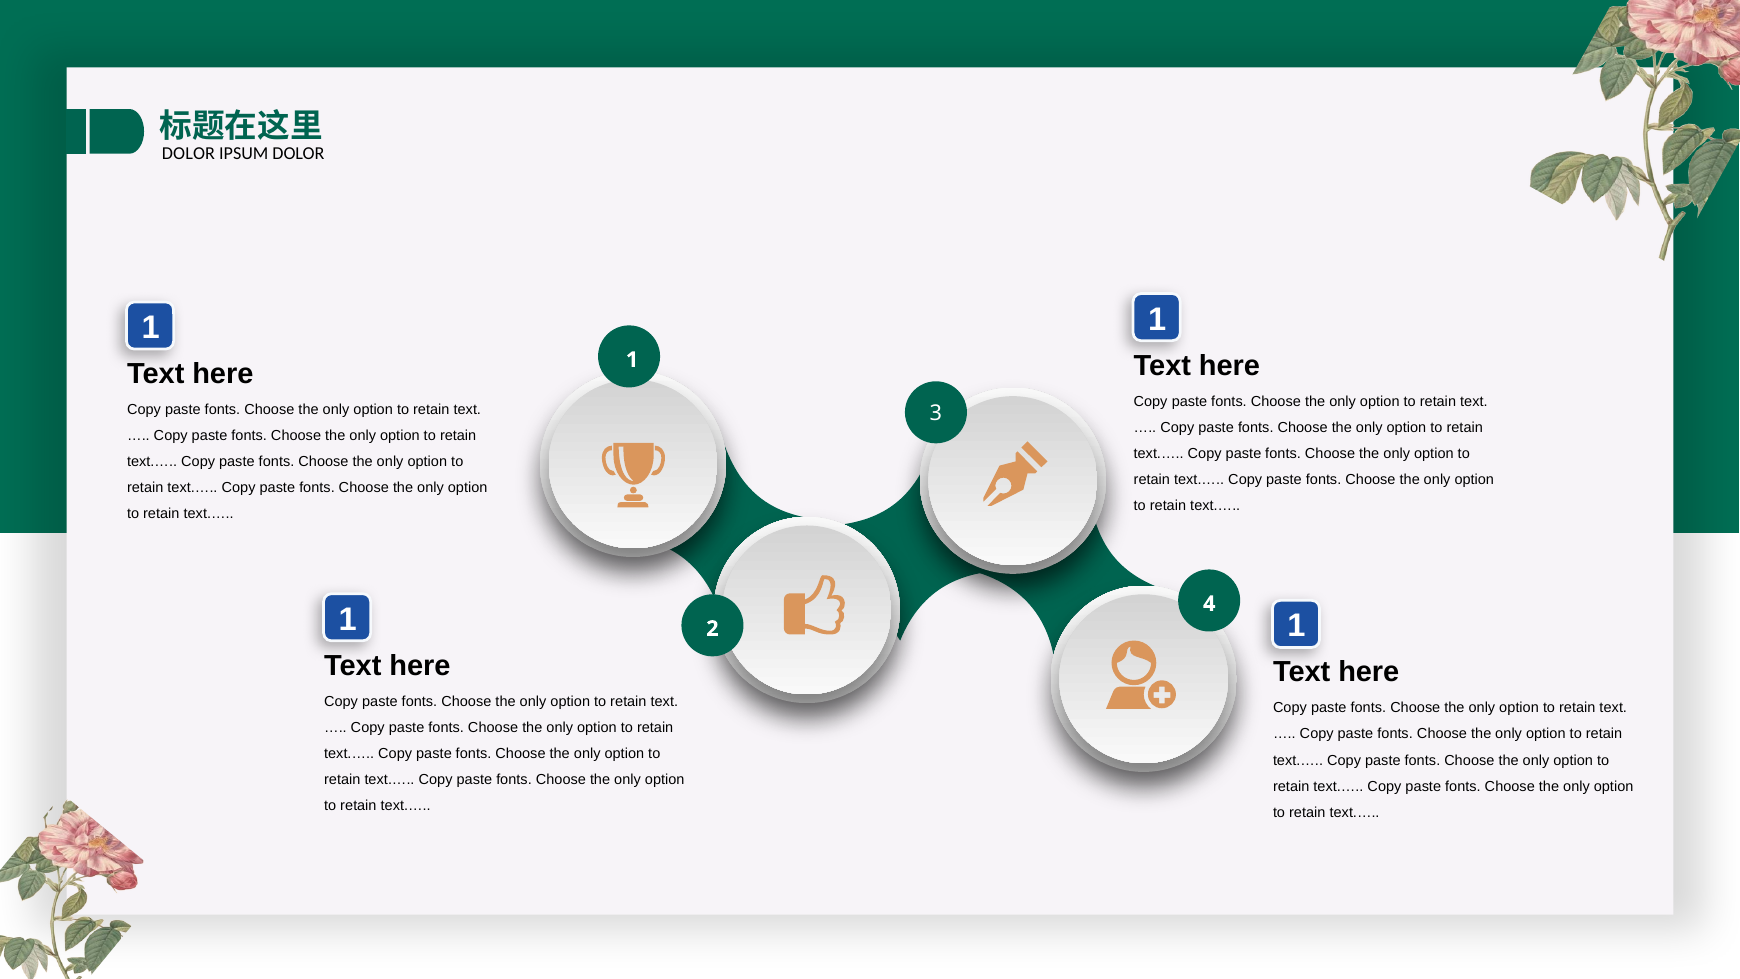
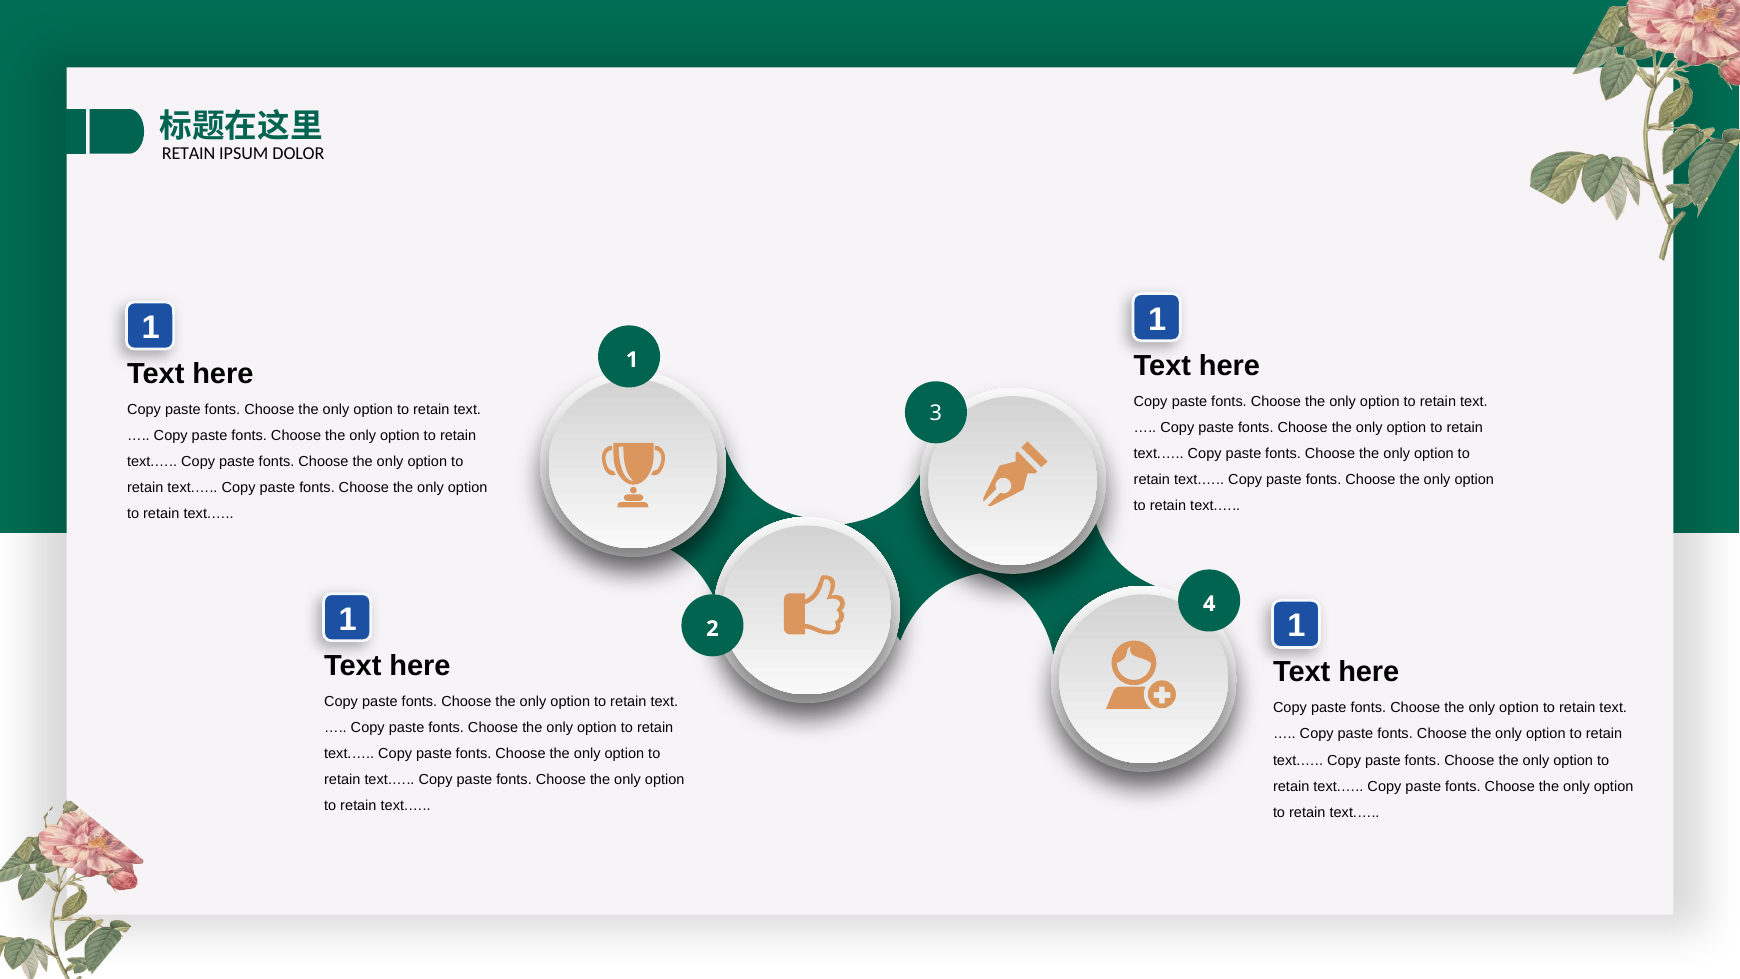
DOLOR: DOLOR -> RETAIN (189, 154)
